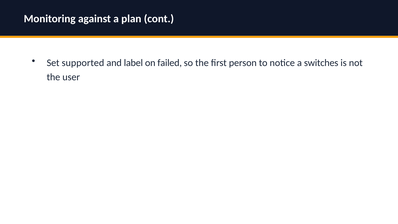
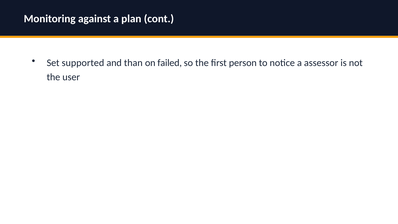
label: label -> than (133, 63)
switches: switches -> assessor (321, 63)
